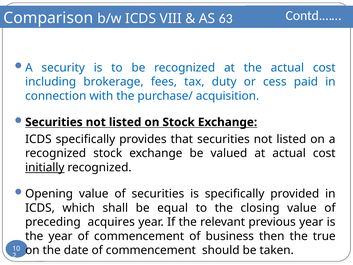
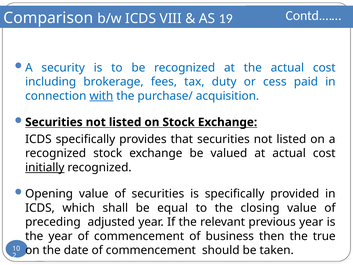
63: 63 -> 19 (226, 19)
with underline: none -> present (101, 96)
acquires: acquires -> adjusted (111, 222)
